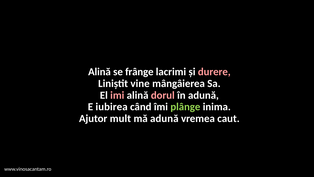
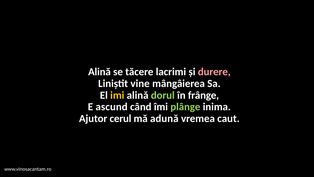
frânge: frânge -> tăcere (139, 72)
imi colour: pink -> yellow (117, 95)
dorul colour: pink -> light green (163, 95)
în adună: adună -> frânge (203, 95)
iubirea: iubirea -> ascund (112, 107)
mult: mult -> cerul (121, 118)
